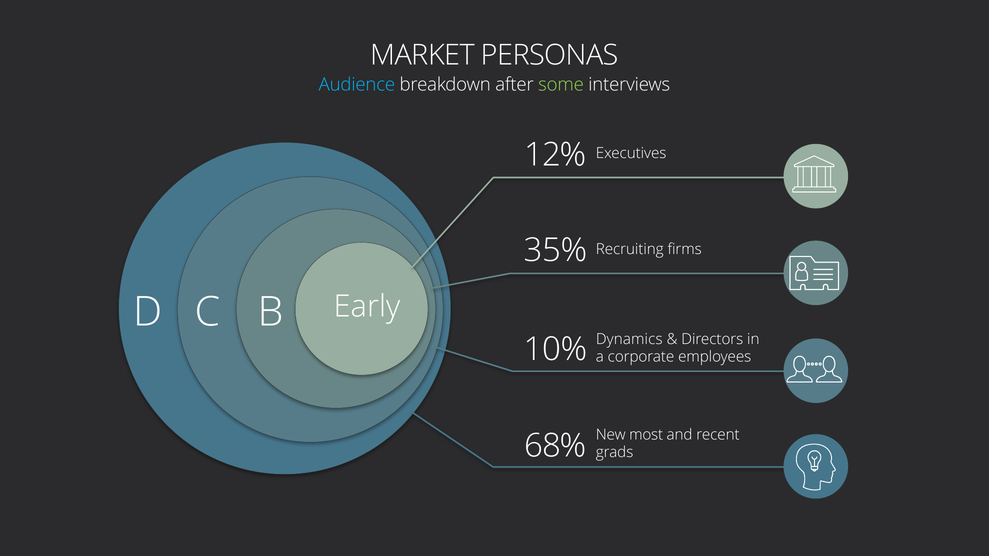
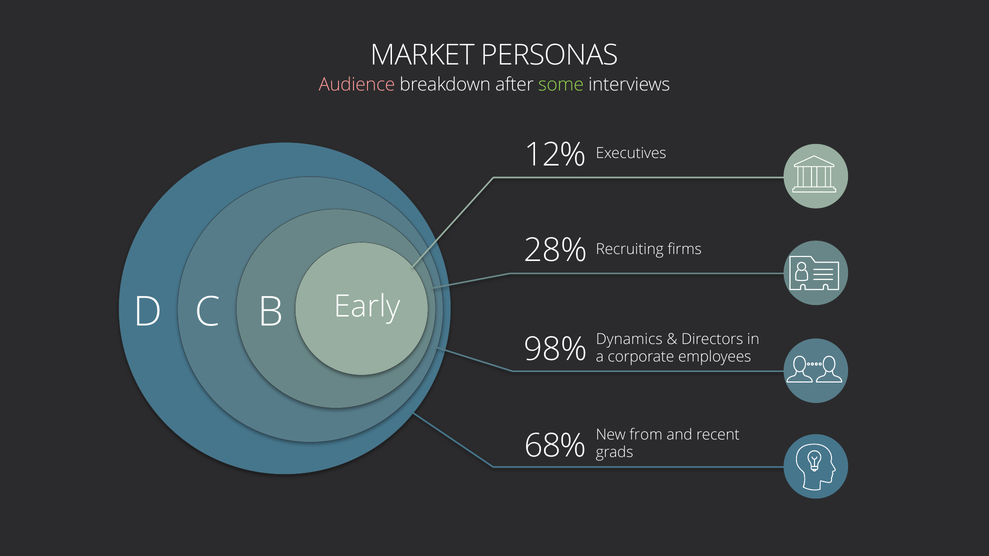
Audience colour: light blue -> pink (357, 85)
35%: 35% -> 28% (556, 251)
10%: 10% -> 98% (556, 350)
most: most -> from (646, 435)
